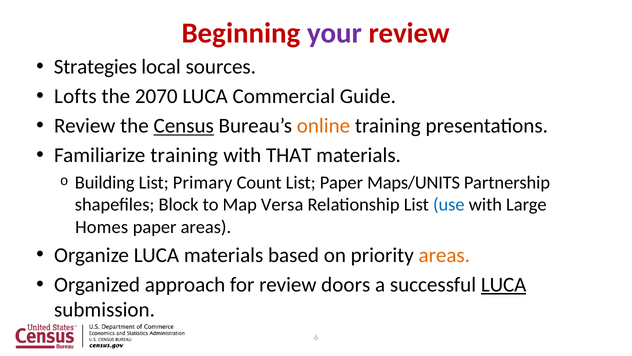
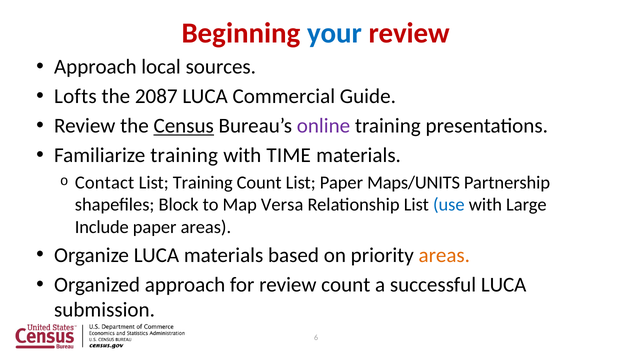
your colour: purple -> blue (335, 33)
Strategies: Strategies -> Approach (95, 67)
2070: 2070 -> 2087 (156, 96)
online colour: orange -> purple (323, 126)
THAT: THAT -> TIME (289, 155)
Building: Building -> Contact (105, 182)
List Primary: Primary -> Training (203, 182)
Homes: Homes -> Include (102, 227)
review doors: doors -> count (346, 284)
LUCA underline: present -> none (504, 284)
